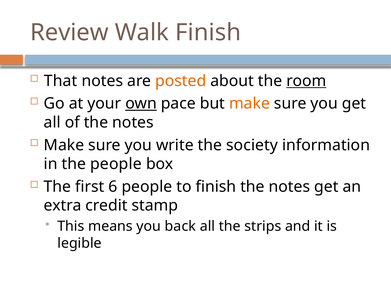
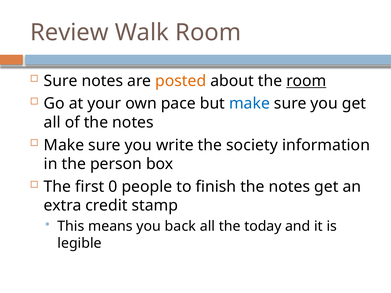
Walk Finish: Finish -> Room (208, 33)
That: That -> Sure (61, 81)
own underline: present -> none (141, 104)
make colour: orange -> blue (249, 104)
the people: people -> person (116, 164)
6: 6 -> 0 (113, 187)
strips: strips -> today (263, 227)
